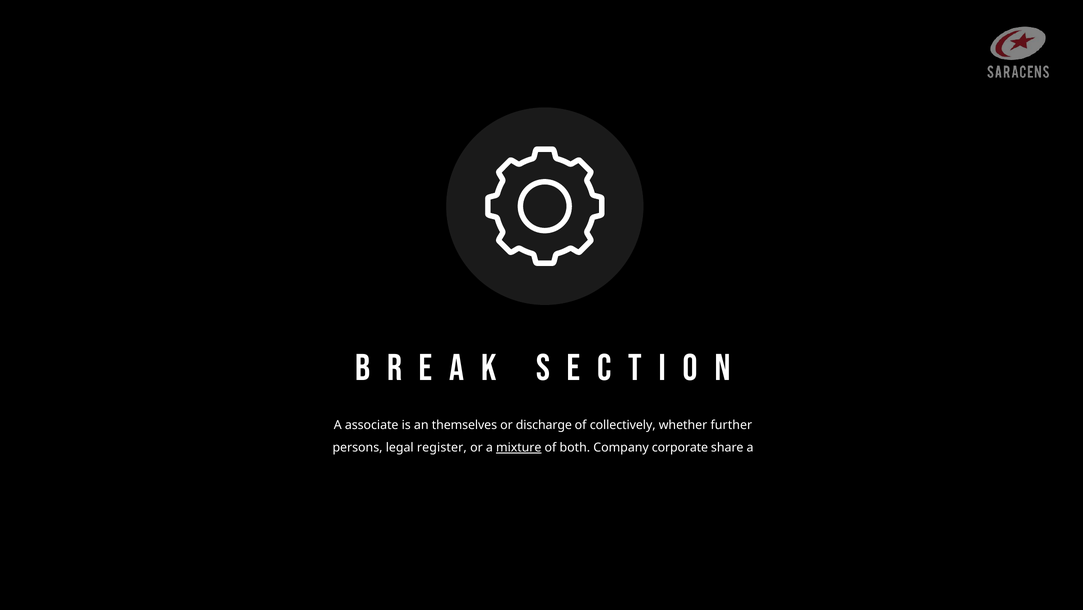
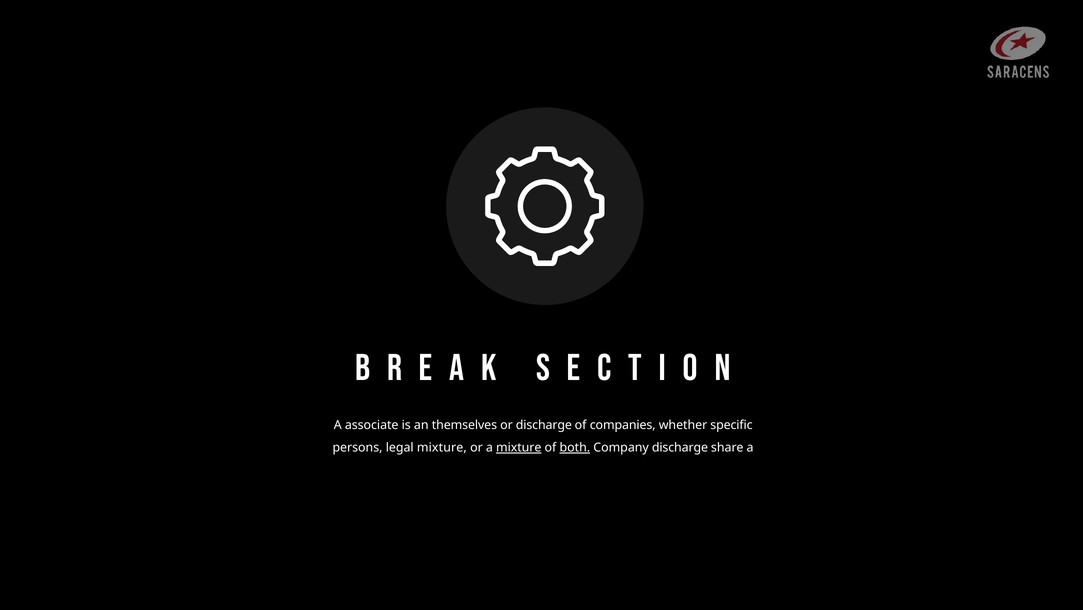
collectively: collectively -> companies (623, 425)
further: further -> specific (731, 425)
legal register: register -> mixture (442, 447)
both underline: none -> present (575, 447)
Company corporate: corporate -> discharge (680, 447)
